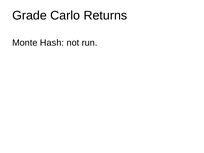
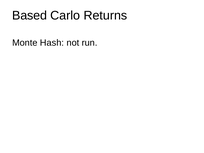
Grade: Grade -> Based (30, 15)
